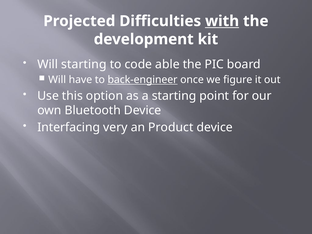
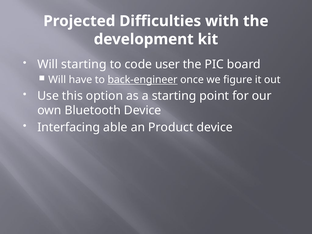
with underline: present -> none (222, 21)
able: able -> user (168, 64)
very: very -> able (115, 127)
